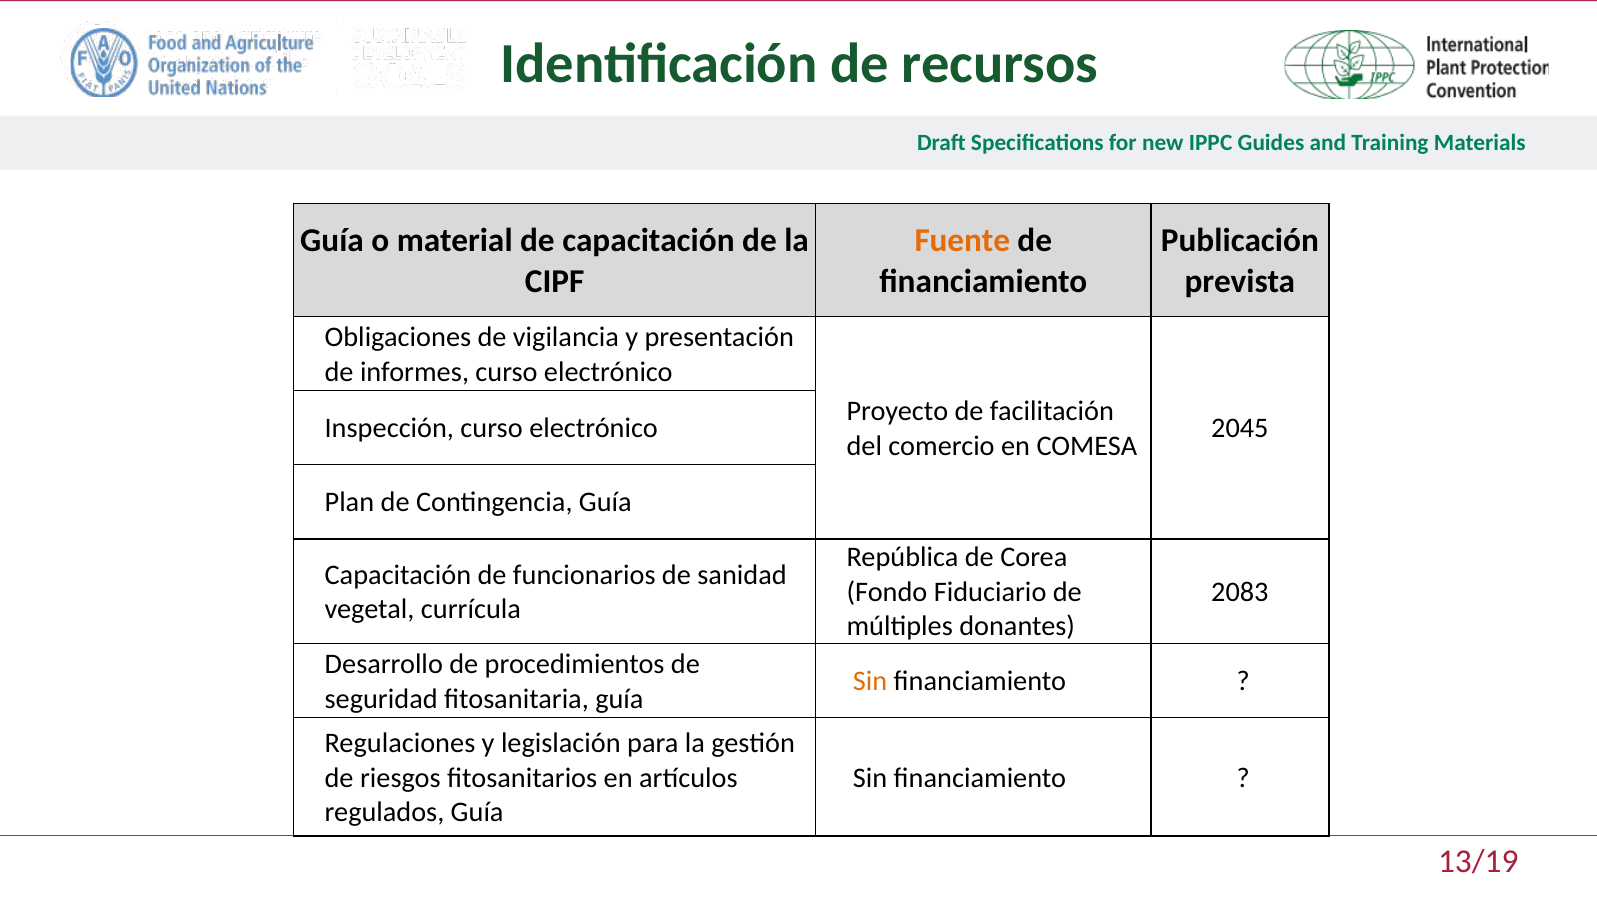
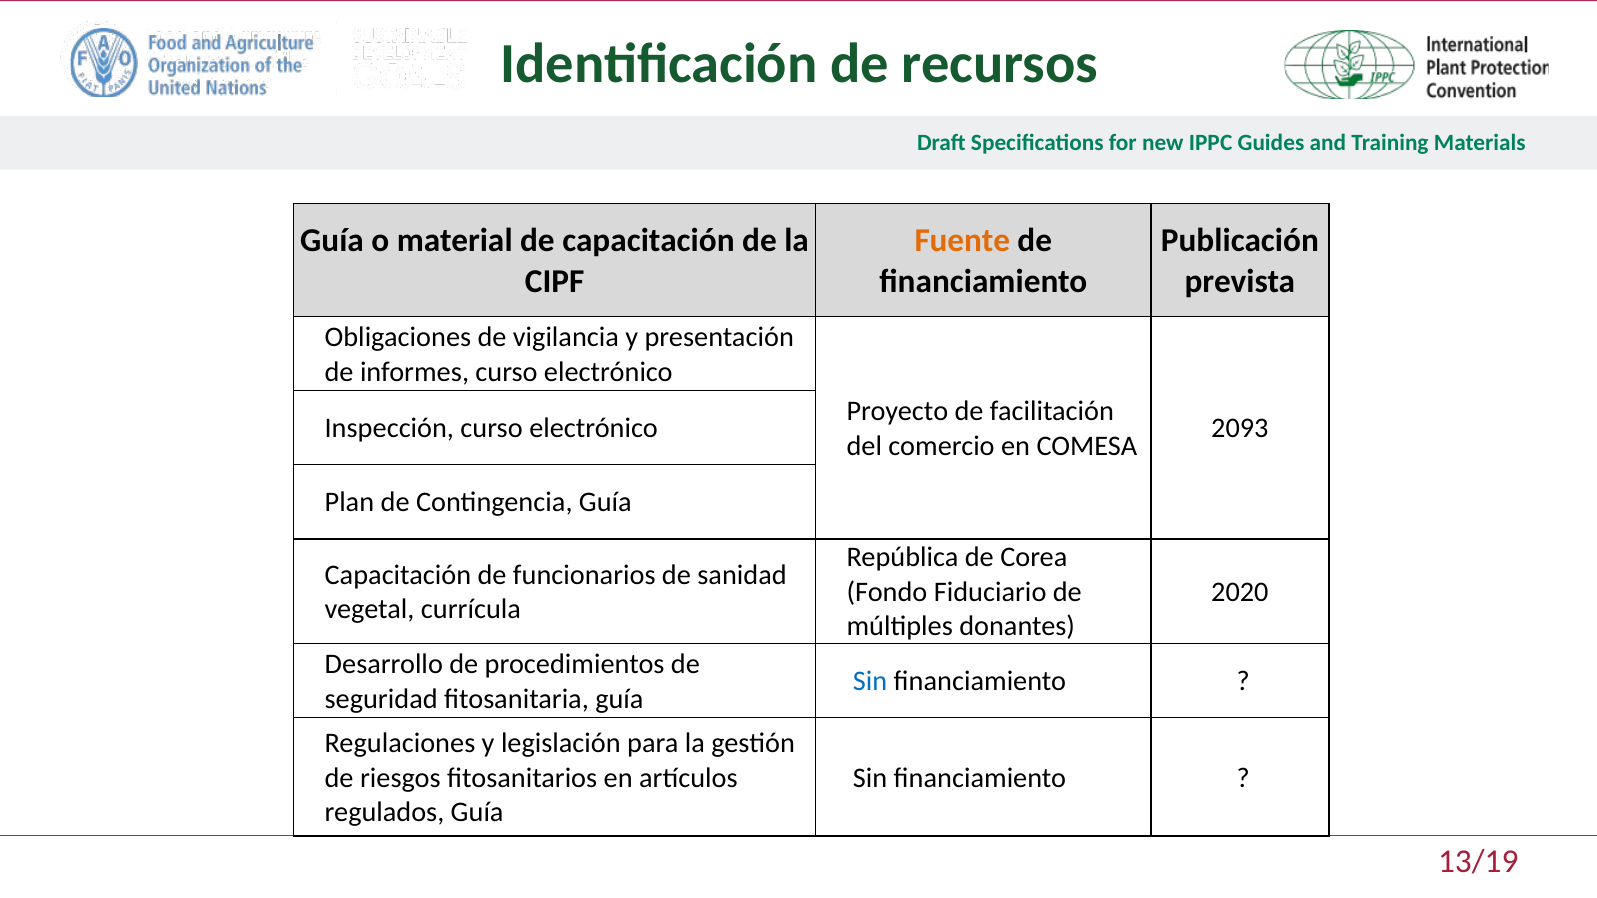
2045: 2045 -> 2093 (1240, 429)
2083: 2083 -> 2020 (1240, 592)
Sin colour: orange -> blue (870, 682)
